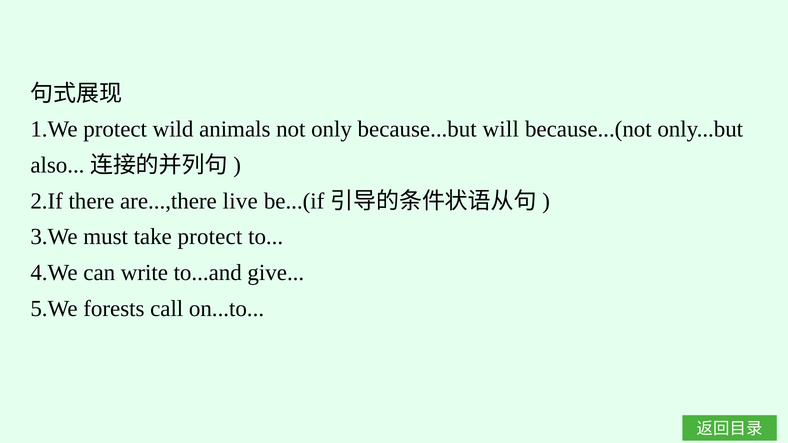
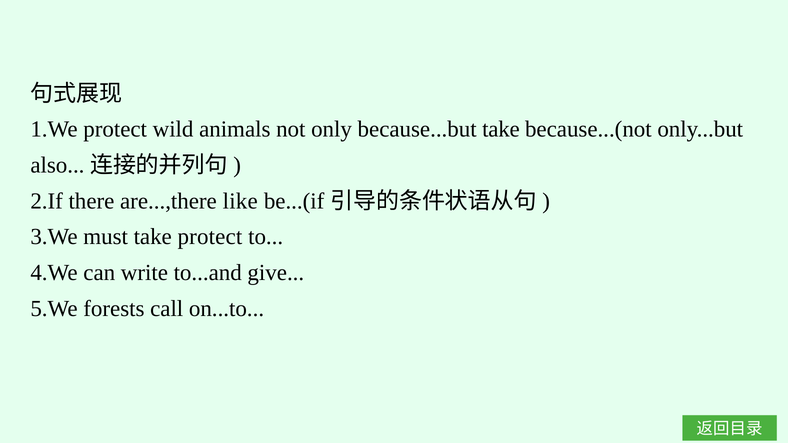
because...but will: will -> take (501, 129)
live: live -> like (240, 201)
